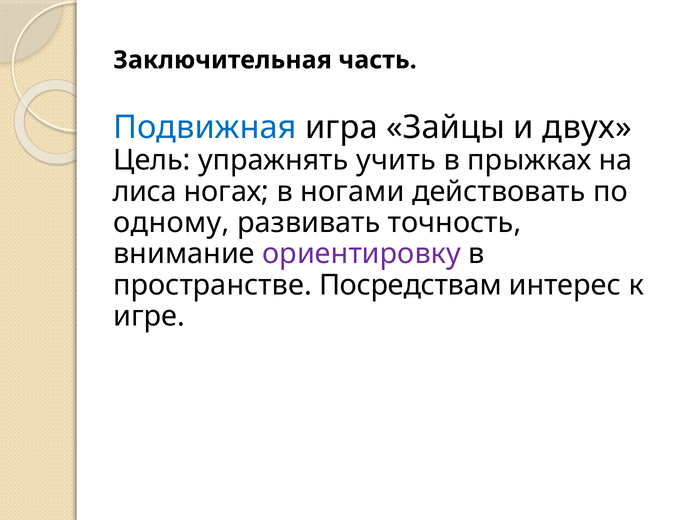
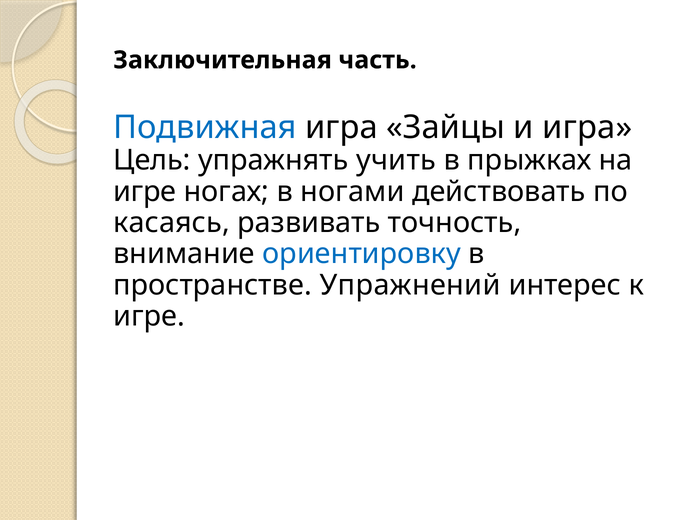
и двух: двух -> игра (587, 128)
лиса: лиса -> игре (145, 191)
одному: одному -> касаясь (171, 223)
ориентировку colour: purple -> blue (362, 254)
Посредствам: Посредствам -> Упражнений (410, 285)
